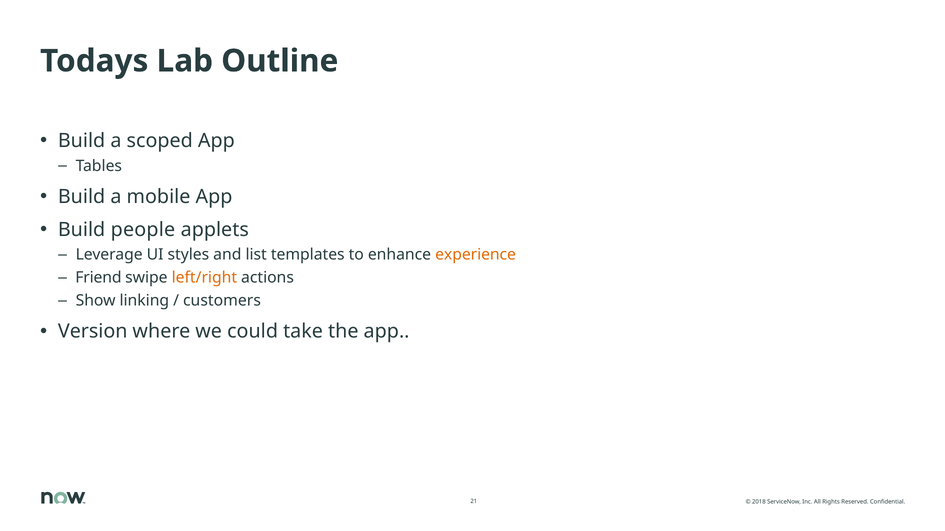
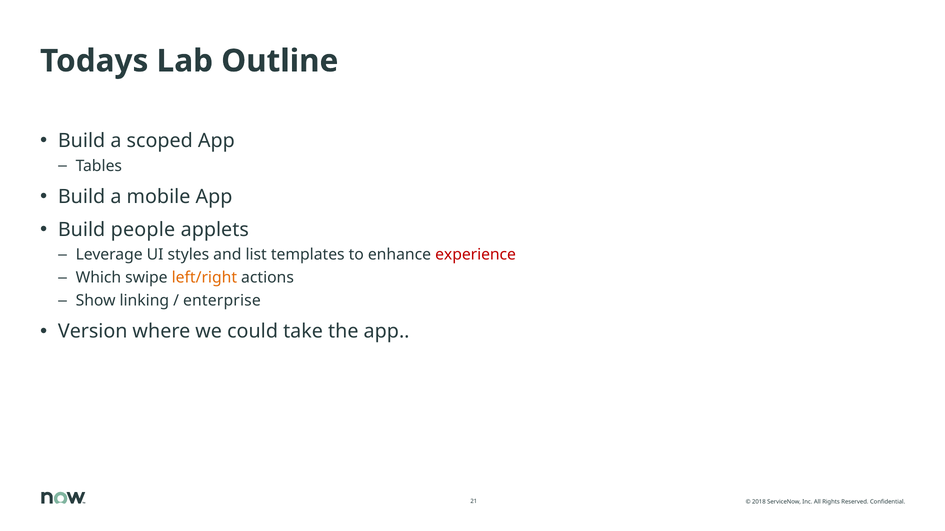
experience colour: orange -> red (476, 255)
Friend: Friend -> Which (98, 278)
customers: customers -> enterprise (222, 301)
